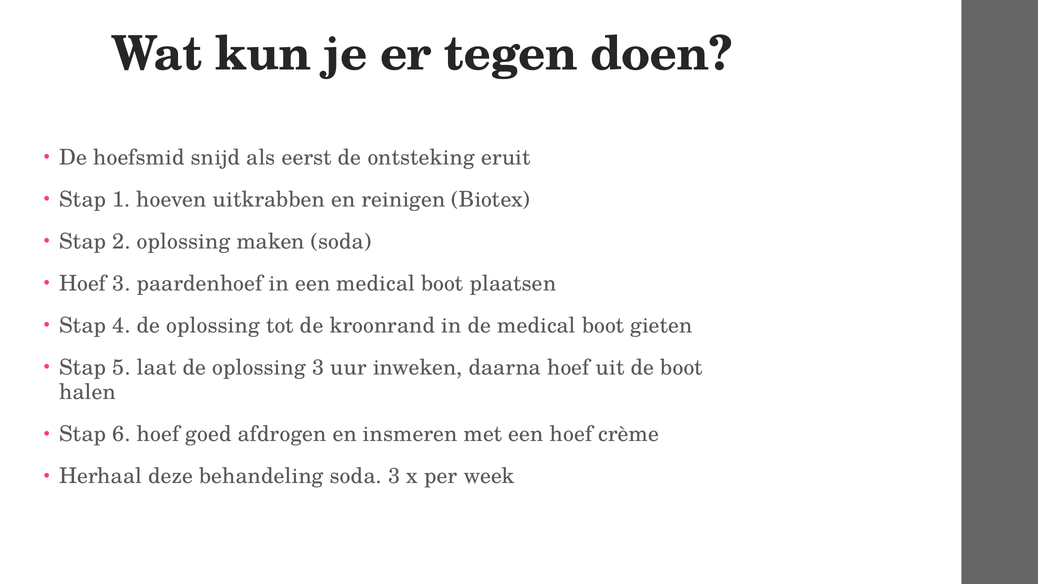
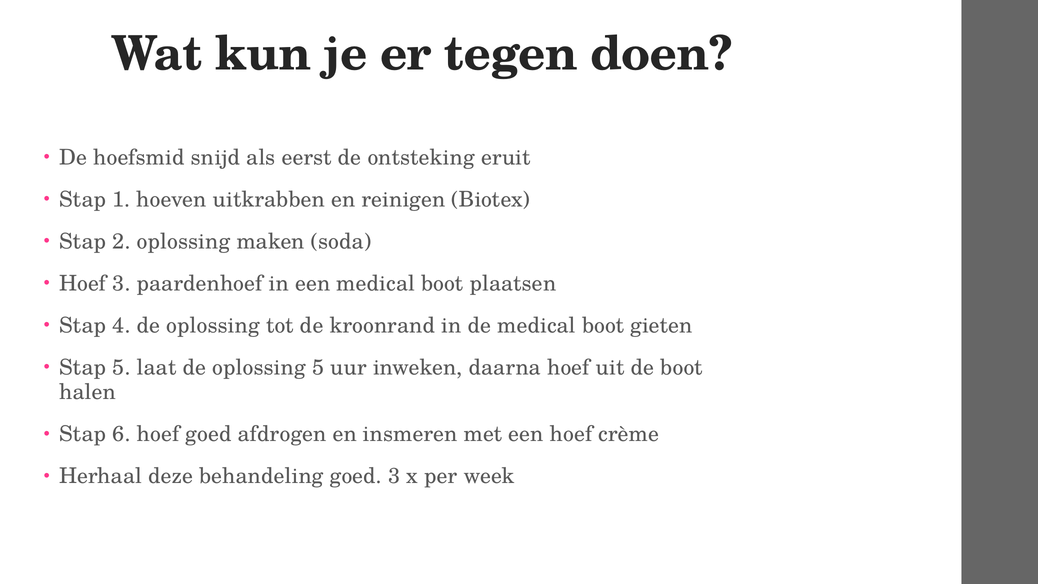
oplossing 3: 3 -> 5 (318, 367)
behandeling soda: soda -> goed (356, 476)
